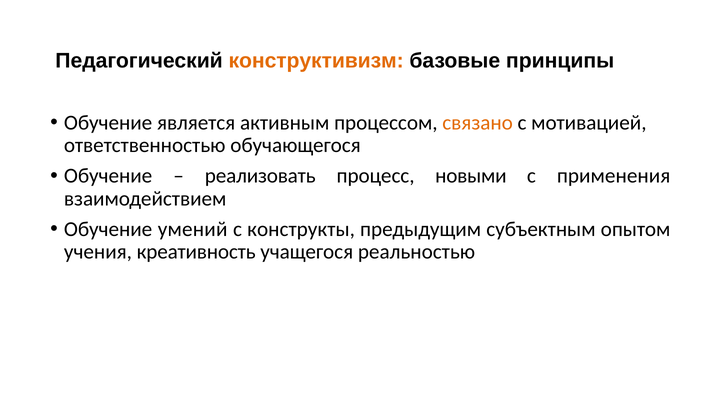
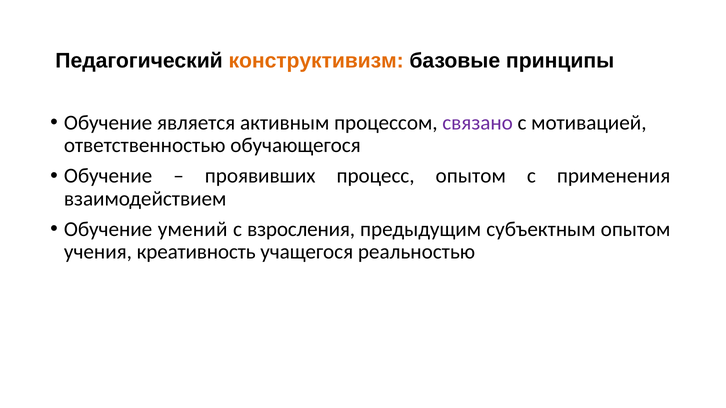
связано colour: orange -> purple (478, 123)
реализовать: реализовать -> проявивших (260, 176)
процесс новыми: новыми -> опытом (471, 176)
конструкты: конструкты -> взросления (301, 229)
